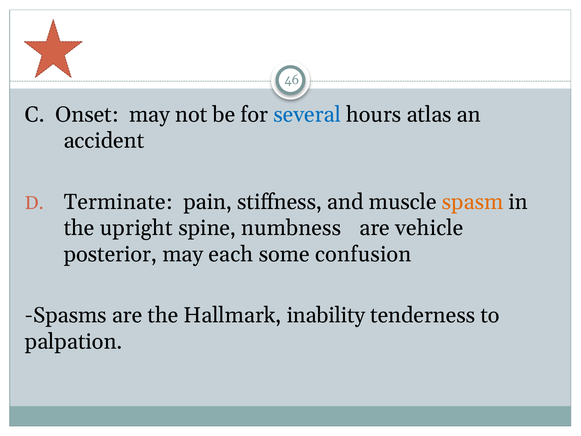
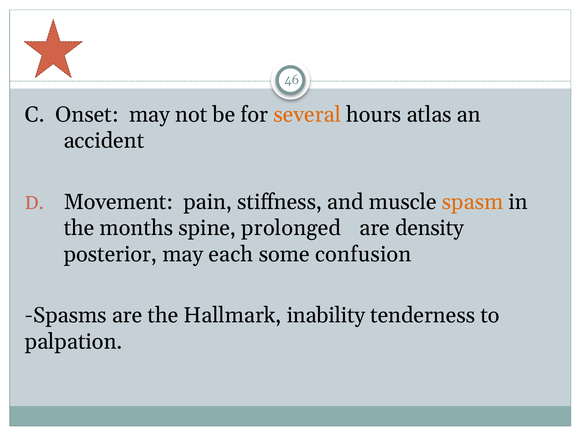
several colour: blue -> orange (307, 115)
Terminate: Terminate -> Movement (118, 202)
upright: upright -> months (136, 228)
numbness: numbness -> prolonged (291, 228)
vehicle: vehicle -> density (429, 228)
